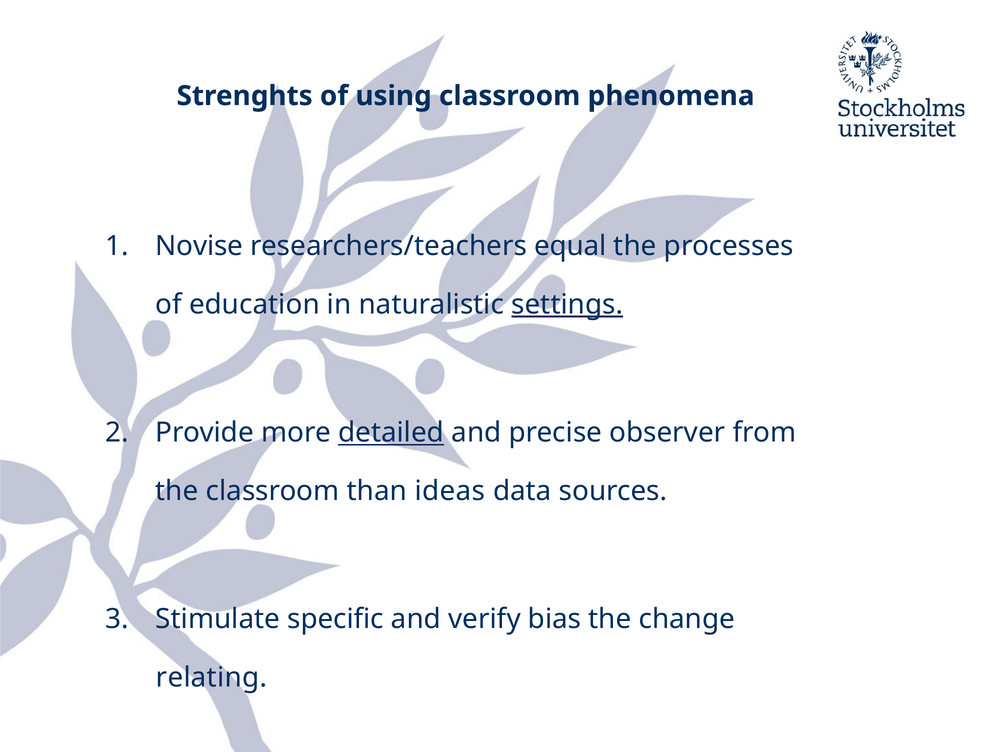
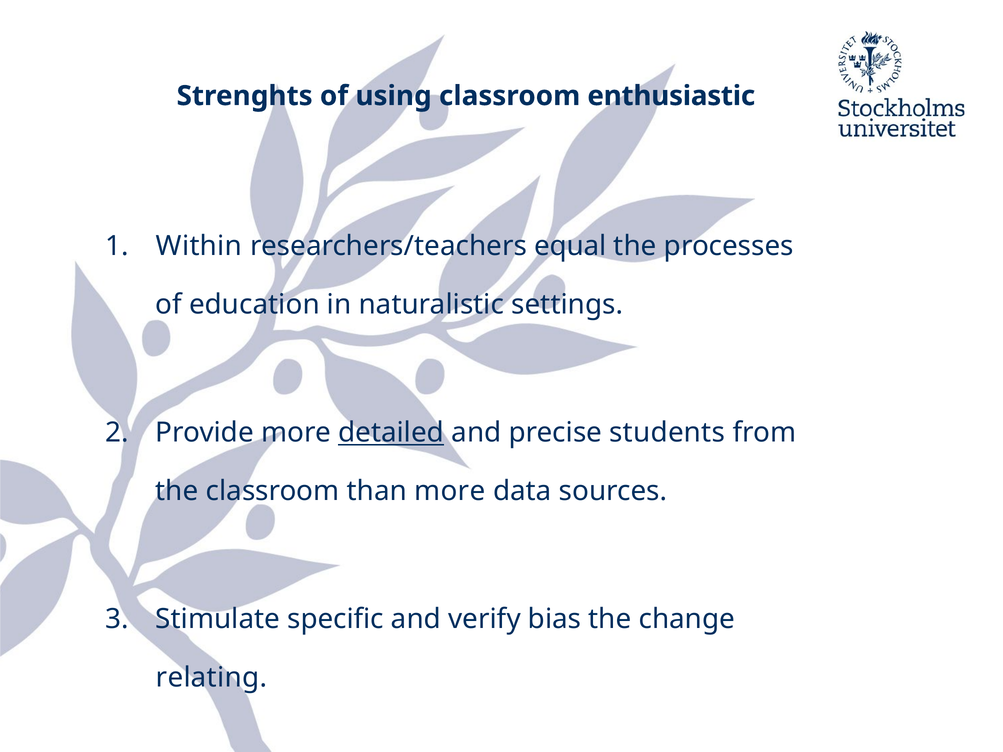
phenomena: phenomena -> enthusiastic (671, 96)
Novise: Novise -> Within (199, 246)
settings underline: present -> none (567, 305)
observer: observer -> students (667, 433)
than ideas: ideas -> more (450, 491)
